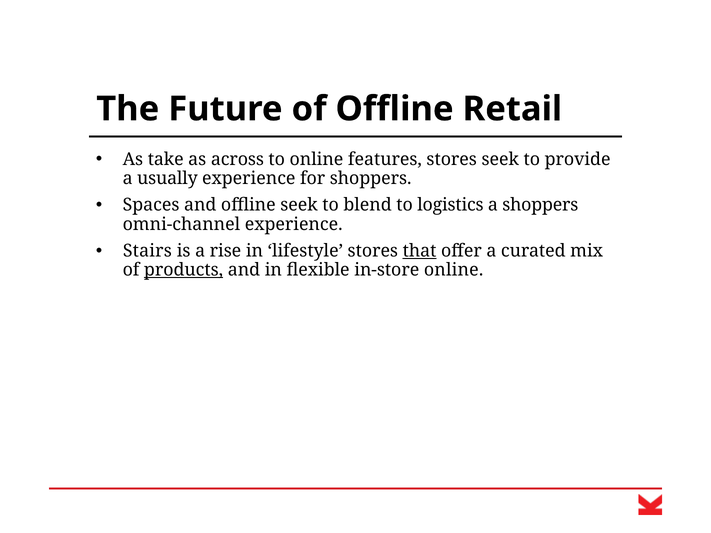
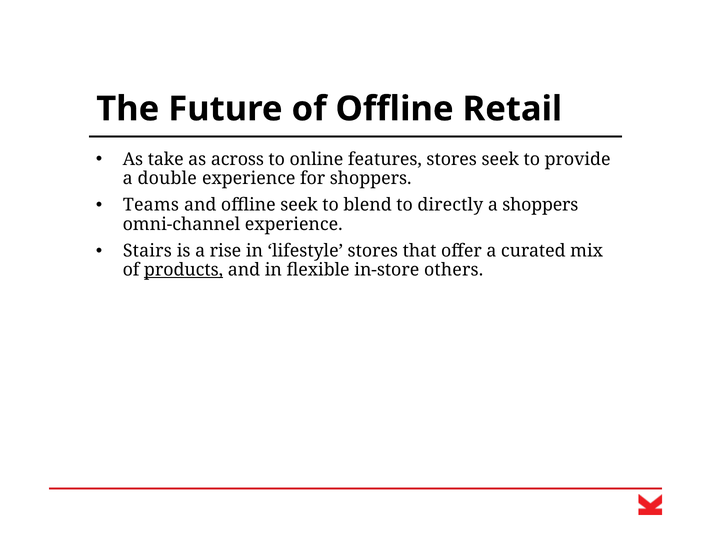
usually: usually -> double (167, 179)
Spaces: Spaces -> Teams (151, 205)
logistics: logistics -> directly (450, 205)
that underline: present -> none (420, 251)
in-store online: online -> others (454, 270)
